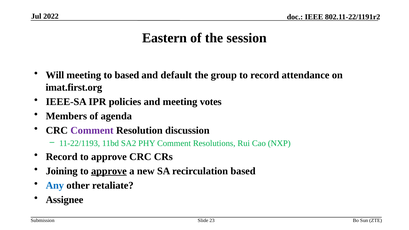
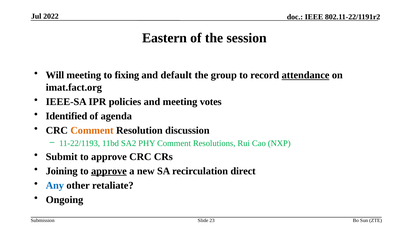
to based: based -> fixing (127, 75)
attendance underline: none -> present (306, 75)
imat.first.org: imat.first.org -> imat.fact.org (74, 88)
Members: Members -> Identified (66, 116)
Comment colour: purple -> orange (92, 130)
Record: Record -> Submit (62, 157)
recirculation based: based -> direct (243, 171)
Assignee: Assignee -> Ongoing (64, 200)
